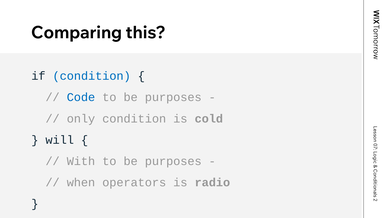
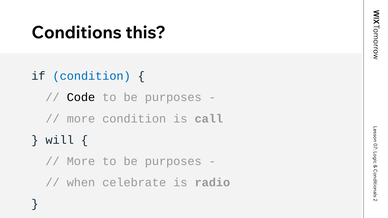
Comparing: Comparing -> Conditions (77, 33)
Code colour: blue -> black (81, 97)
only: only -> more (81, 119)
cold: cold -> call (209, 119)
With: With -> More (81, 161)
operators: operators -> celebrate (134, 183)
